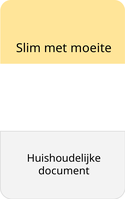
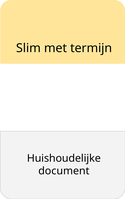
moeite: moeite -> termijn (91, 48)
